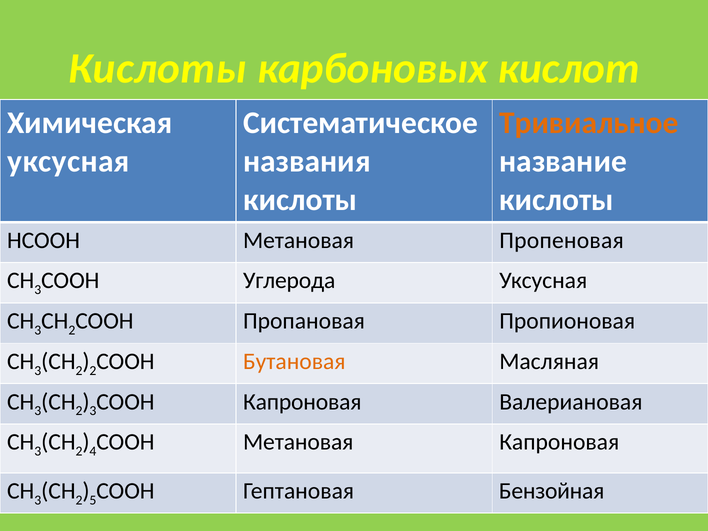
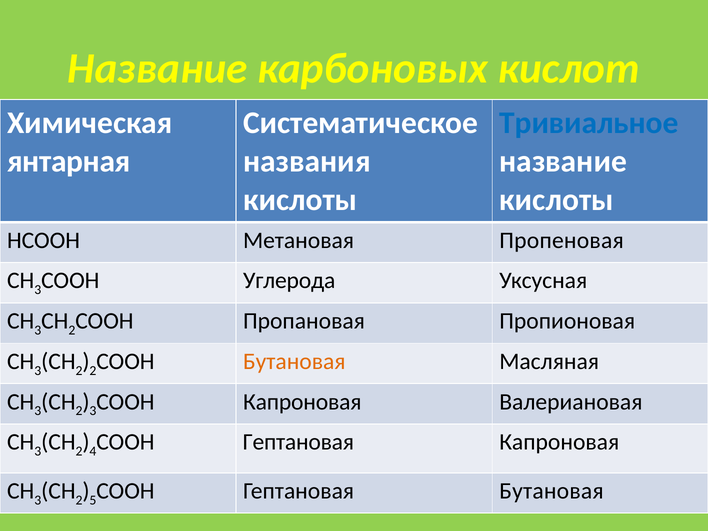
Кислоты: Кислоты -> Название (157, 69)
Тривиальное colour: orange -> blue (589, 123)
уксусная: уксусная -> янтарная (69, 161)
Метановая: Метановая -> Гептановая (298, 442)
Гептановая Бензойная: Бензойная -> Бутановая (551, 491)
